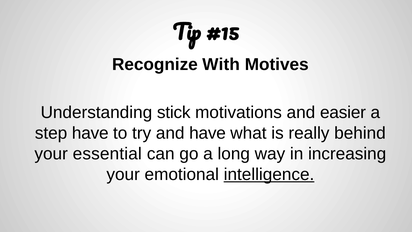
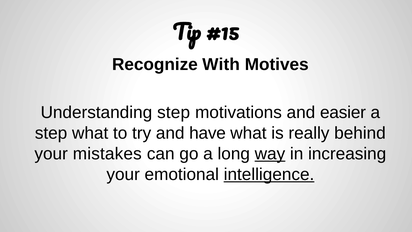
Understanding stick: stick -> step (174, 112)
step have: have -> what (90, 133)
essential: essential -> mistakes (107, 154)
way underline: none -> present (270, 154)
